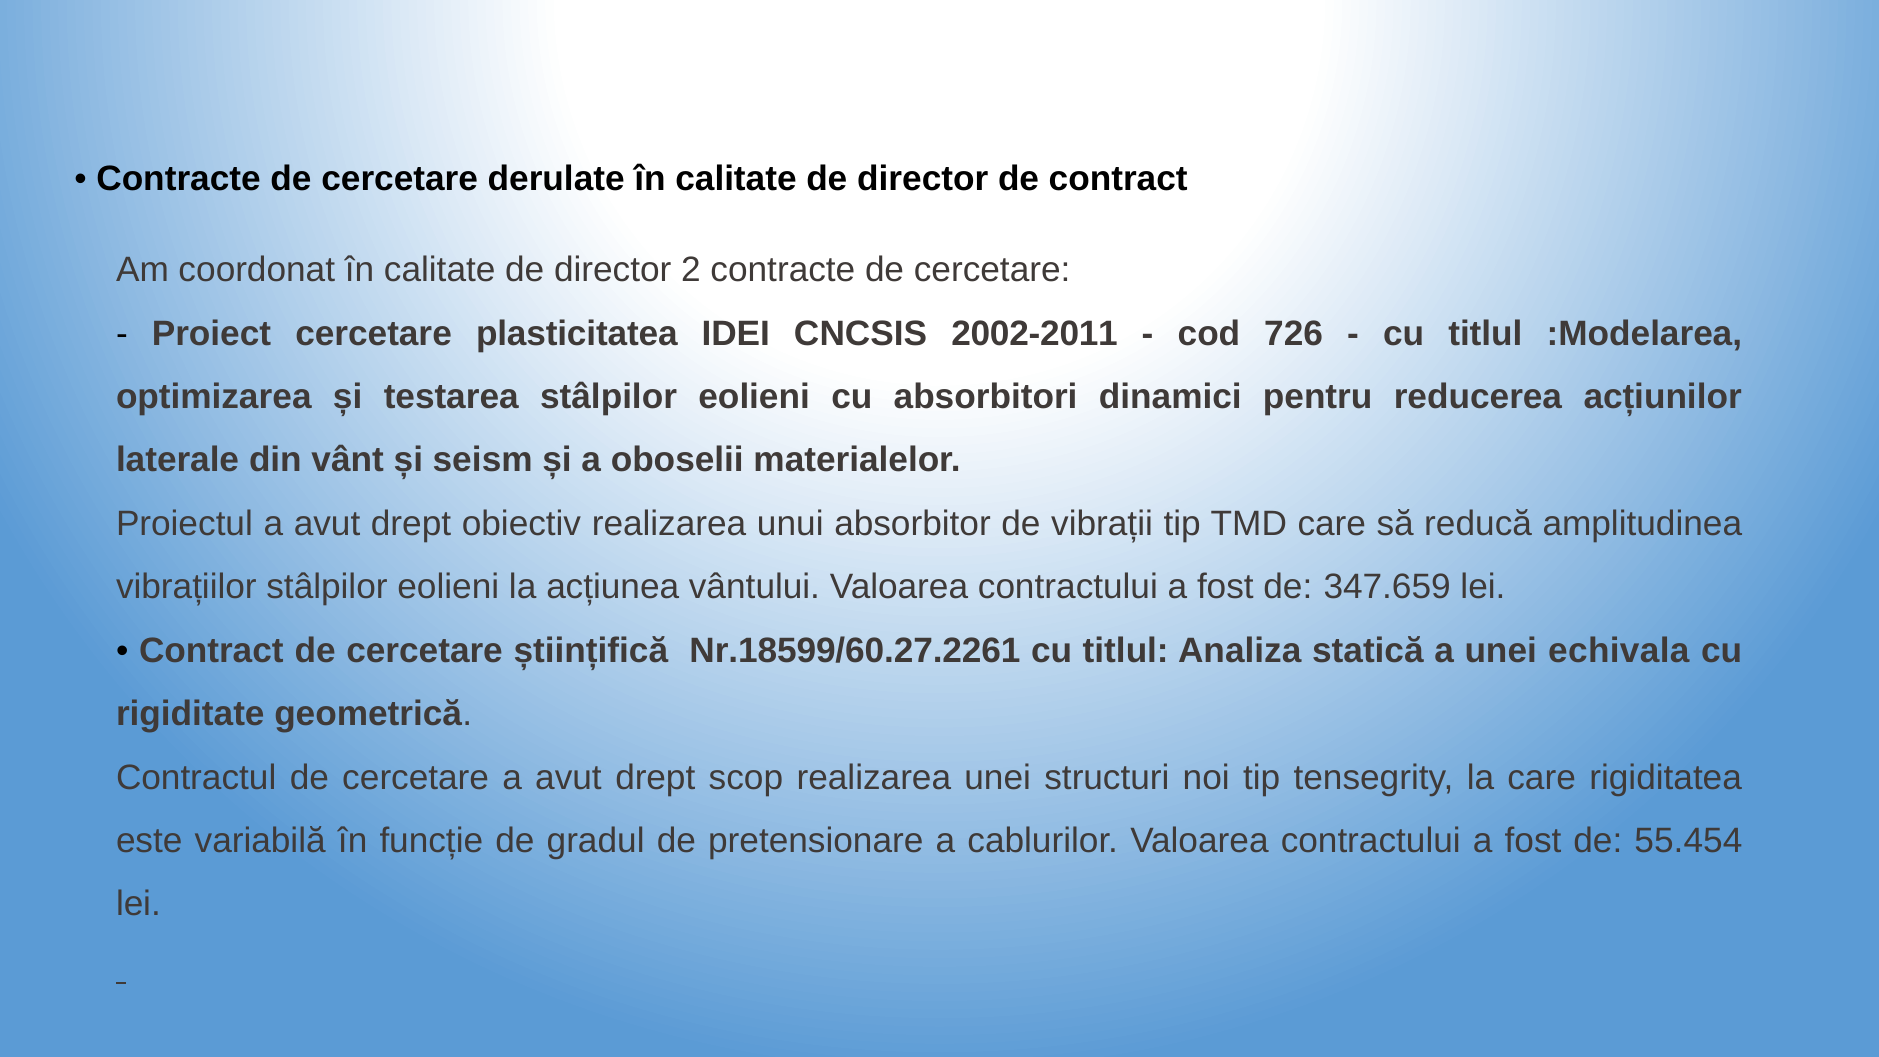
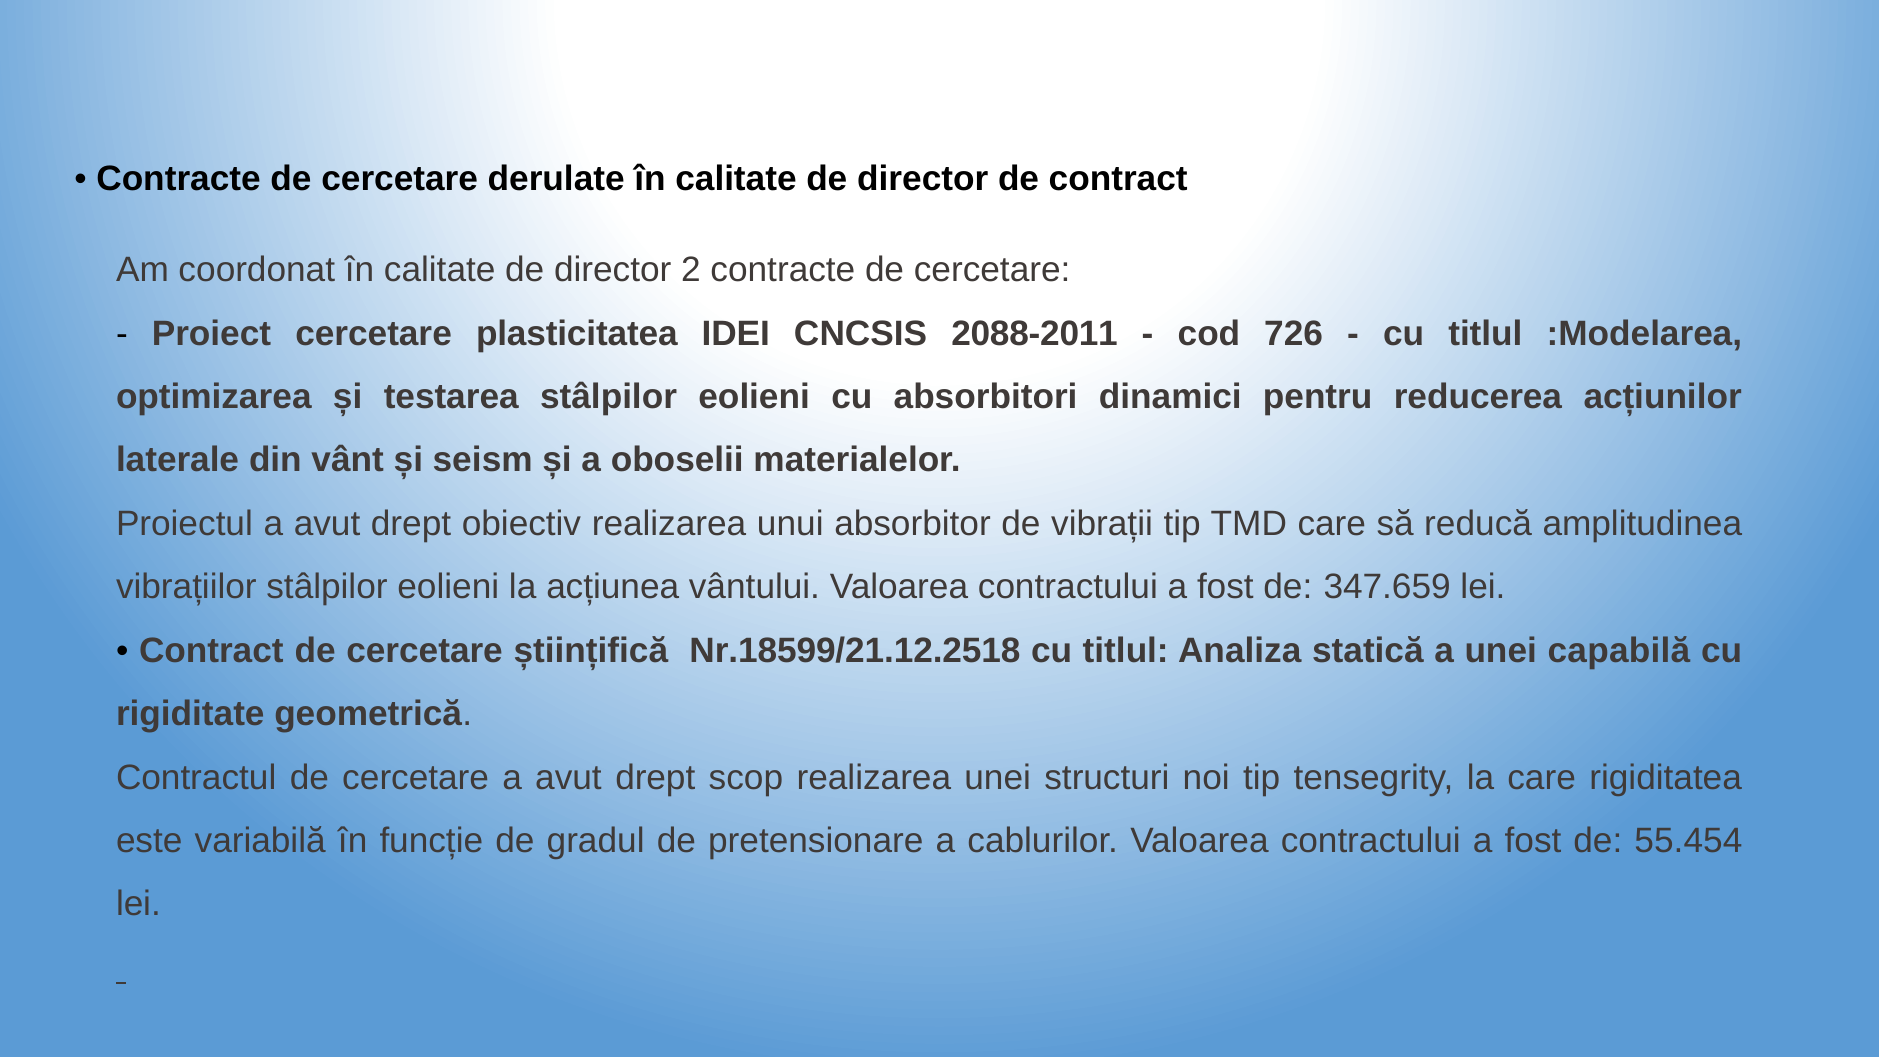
2002-2011: 2002-2011 -> 2088-2011 (1035, 333)
Nr.18599/60.27.2261: Nr.18599/60.27.2261 -> Nr.18599/21.12.2518 (855, 651)
echivala: echivala -> capabilă (1619, 651)
